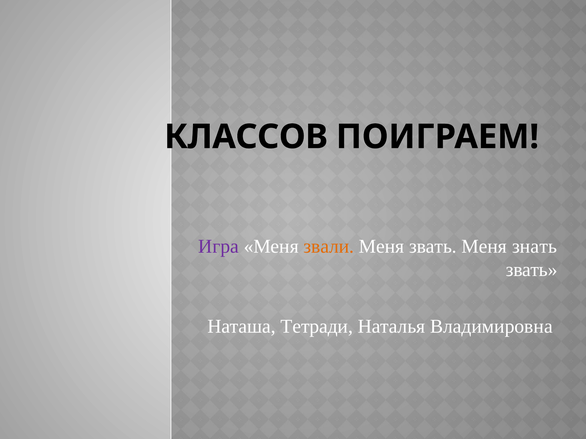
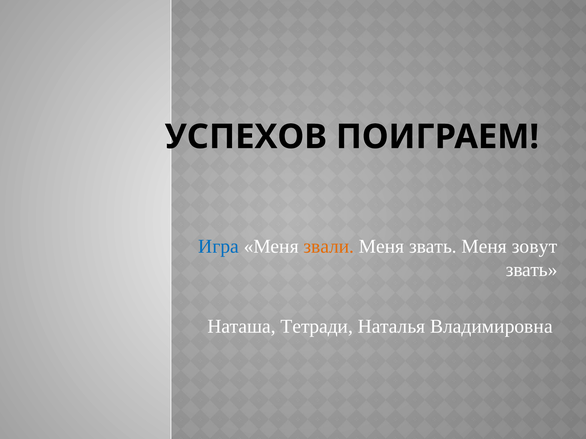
КЛАССОВ: КЛАССОВ -> УСПЕХОВ (246, 137)
Игра colour: purple -> blue (219, 247)
знать: знать -> зовут (535, 247)
